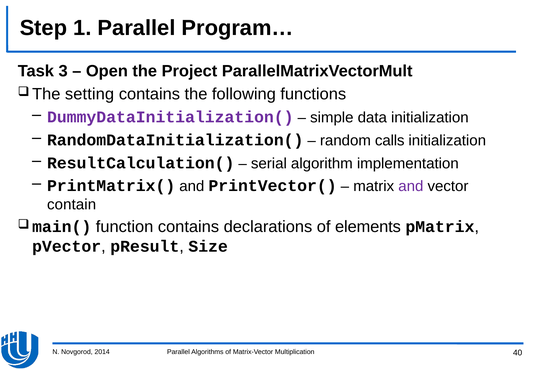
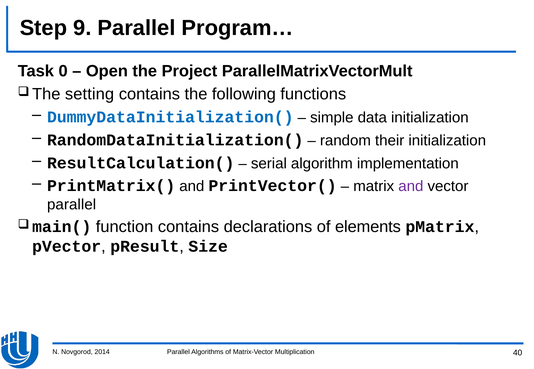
1: 1 -> 9 (82, 28)
3: 3 -> 0 (63, 71)
DummyDataInitialization( colour: purple -> blue (170, 117)
calls: calls -> their (390, 141)
contain: contain -> parallel (72, 205)
